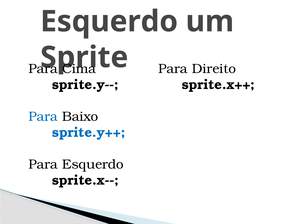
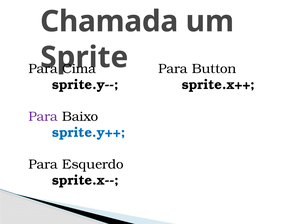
Esquerdo: Esquerdo -> Chamada (109, 21)
Direito: Direito -> Button (214, 69)
Para colour: blue -> purple (43, 116)
